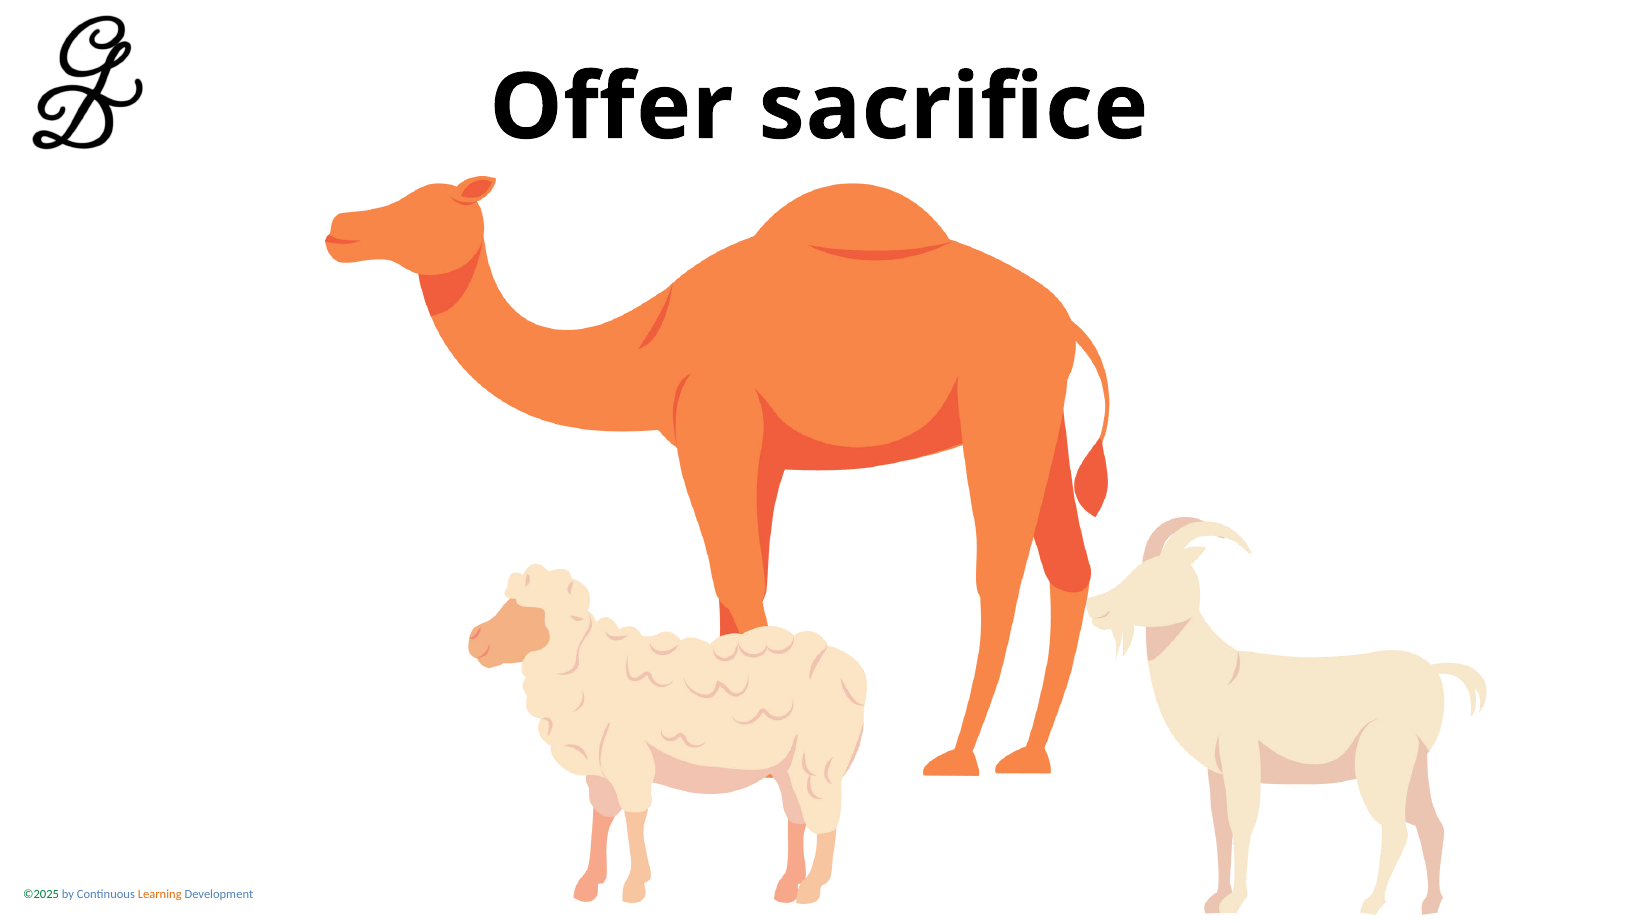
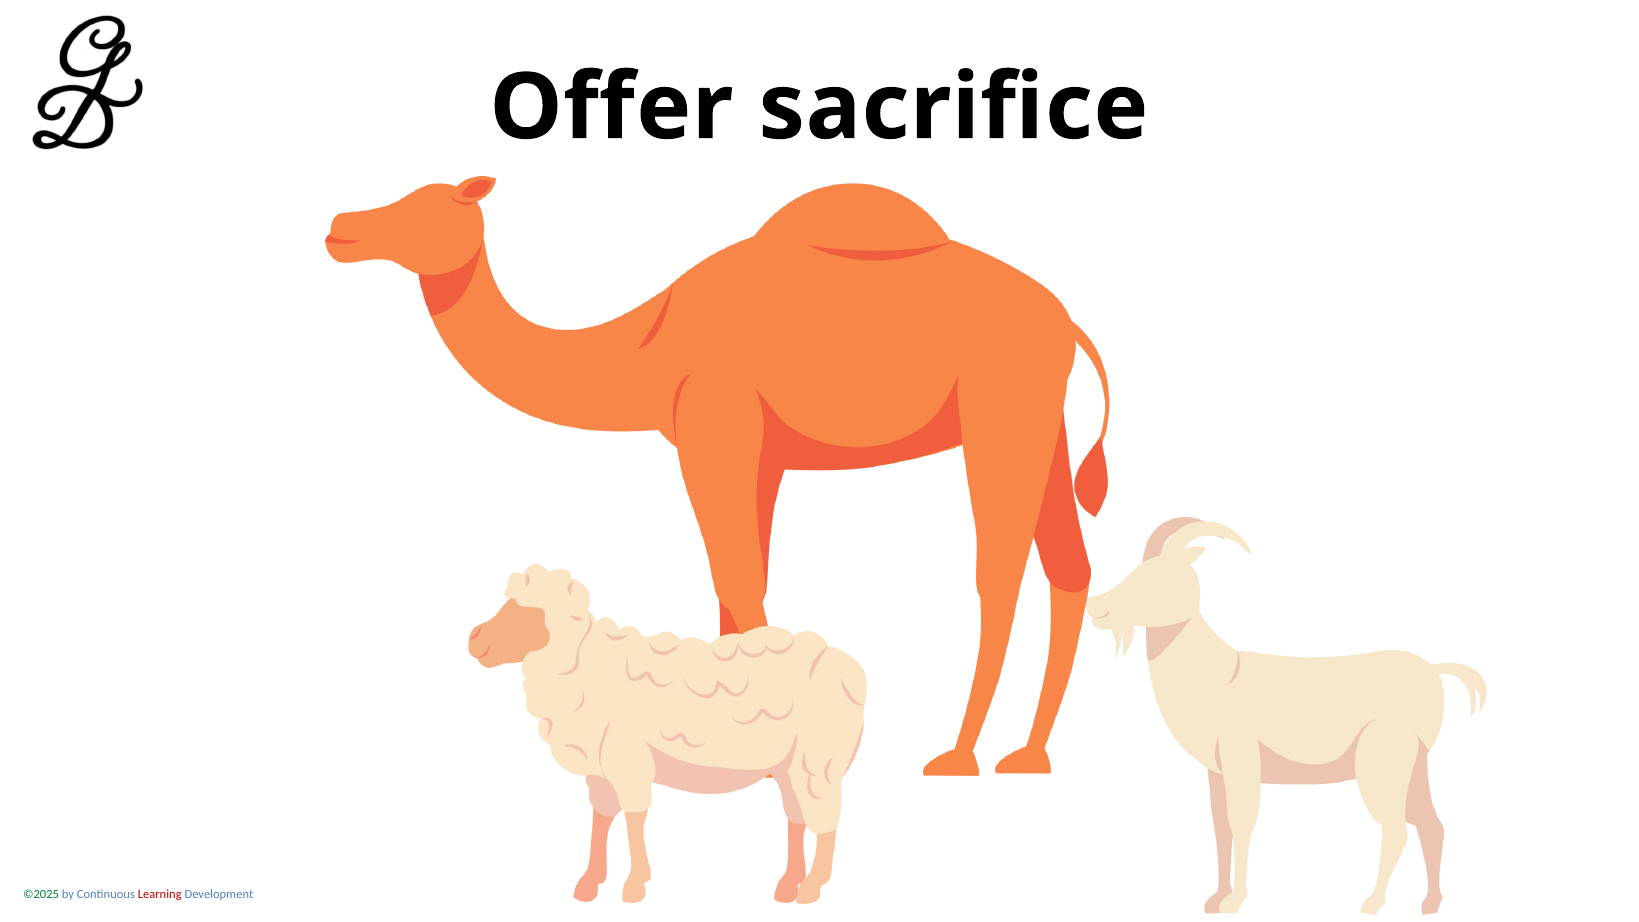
Learning colour: orange -> red (160, 894)
